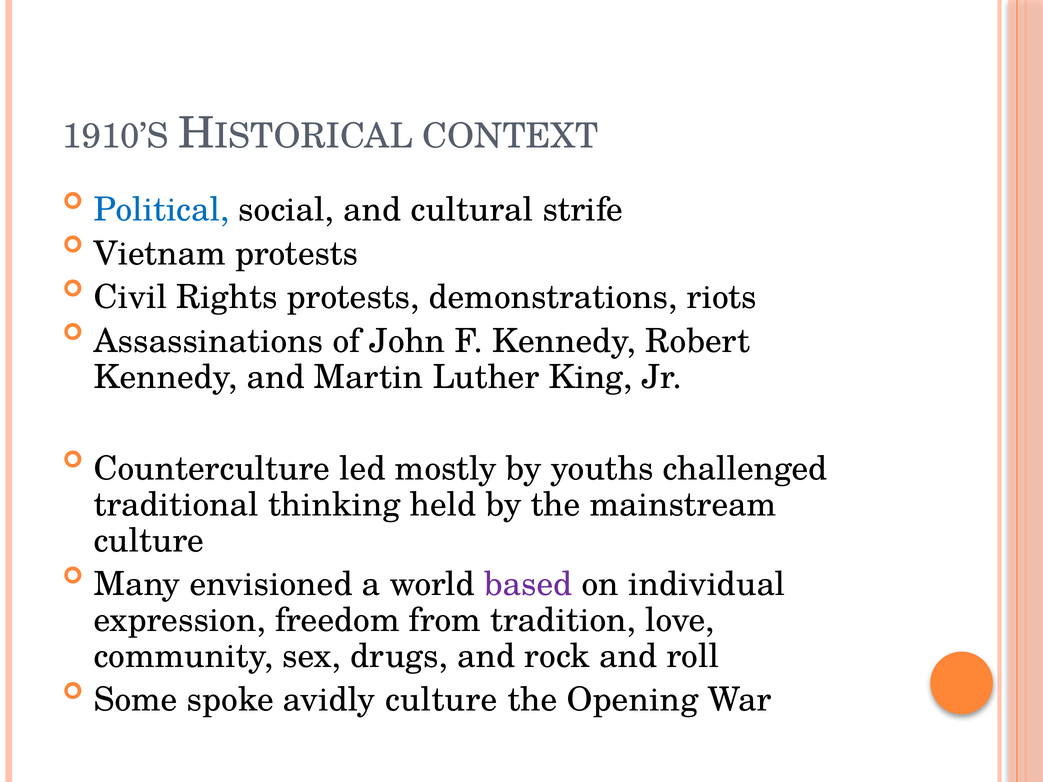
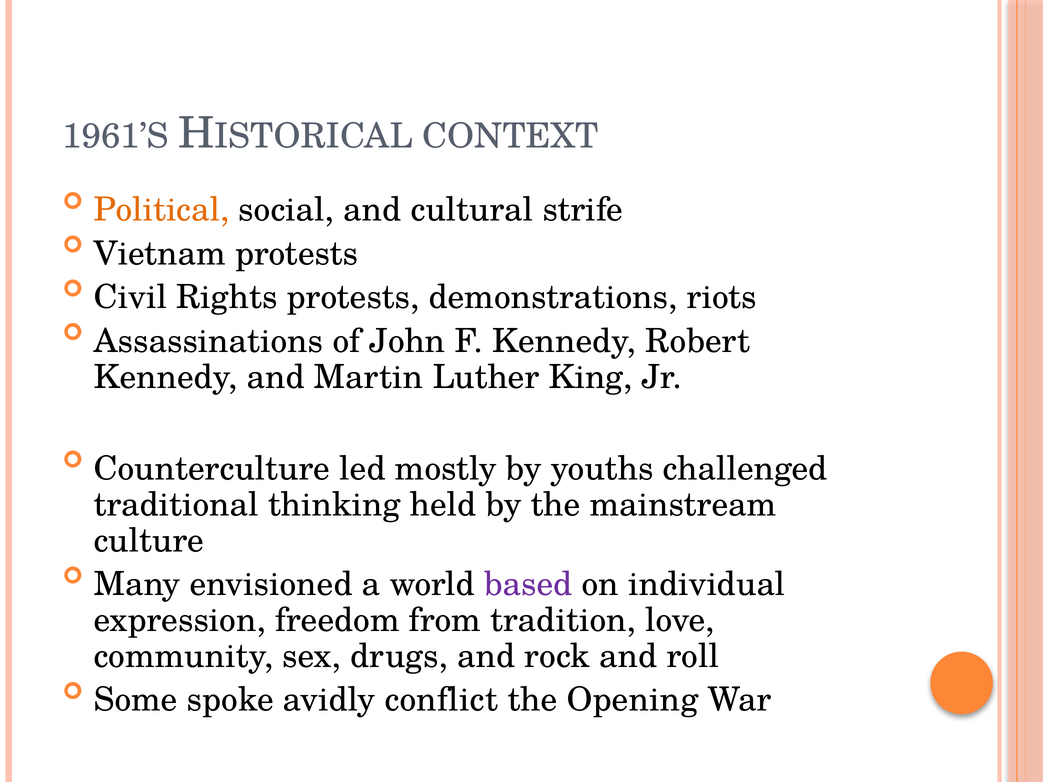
1910’S: 1910’S -> 1961’S (115, 136)
Political colour: blue -> orange (161, 210)
avidly culture: culture -> conflict (441, 700)
